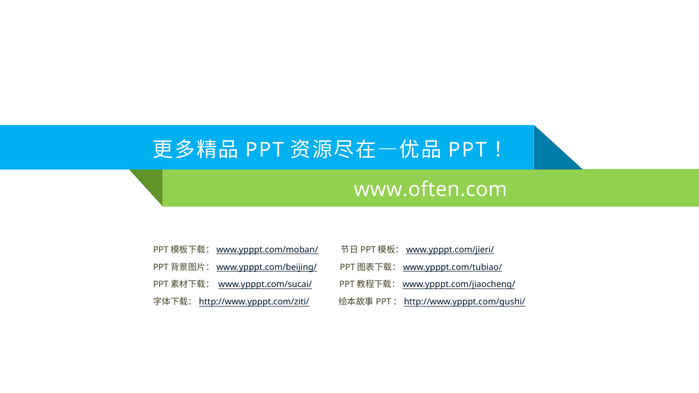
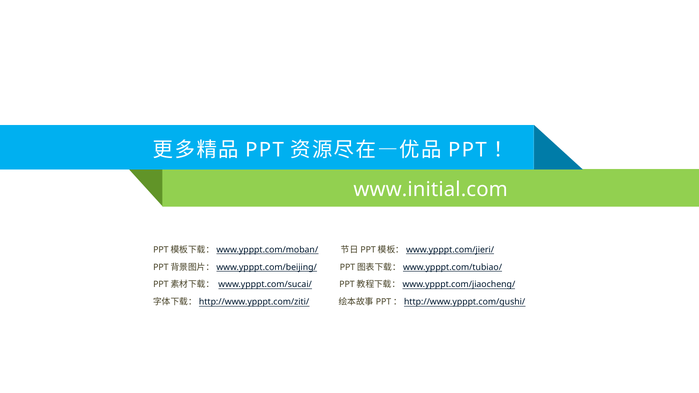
www.often.com: www.often.com -> www.initial.com (431, 189)
